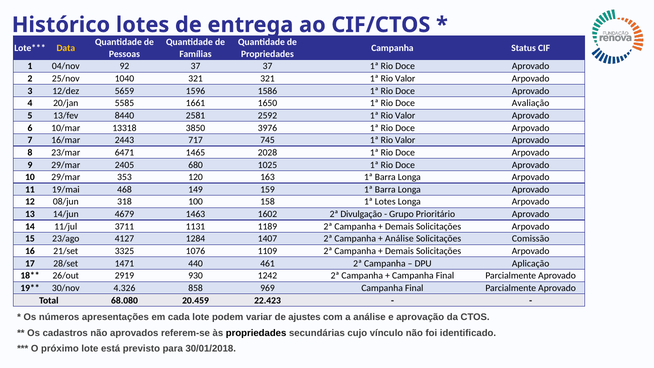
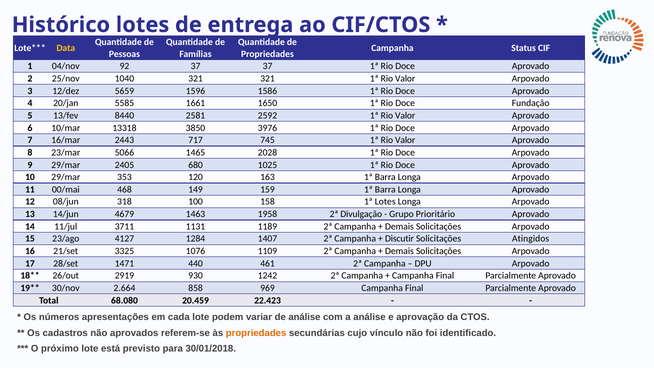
Avaliação: Avaliação -> Fundação (531, 103)
6471: 6471 -> 5066 (124, 153)
19/mai: 19/mai -> 00/mai (66, 190)
1602: 1602 -> 1958 (267, 214)
Análise: Análise -> Discutir (399, 239)
Comissão: Comissão -> Atingidos (531, 239)
DPU Aplicação: Aplicação -> Arpovado (531, 263)
4.326: 4.326 -> 2.664 (124, 288)
de ajustes: ajustes -> análise (304, 317)
propriedades colour: black -> orange (256, 333)
